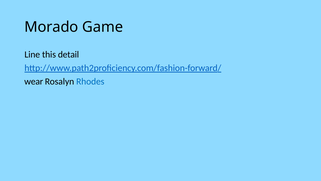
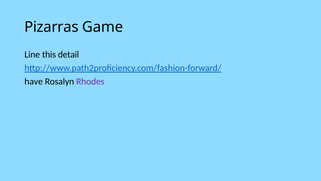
Morado: Morado -> Pizarras (51, 27)
wear: wear -> have (34, 81)
Rhodes colour: blue -> purple (90, 81)
